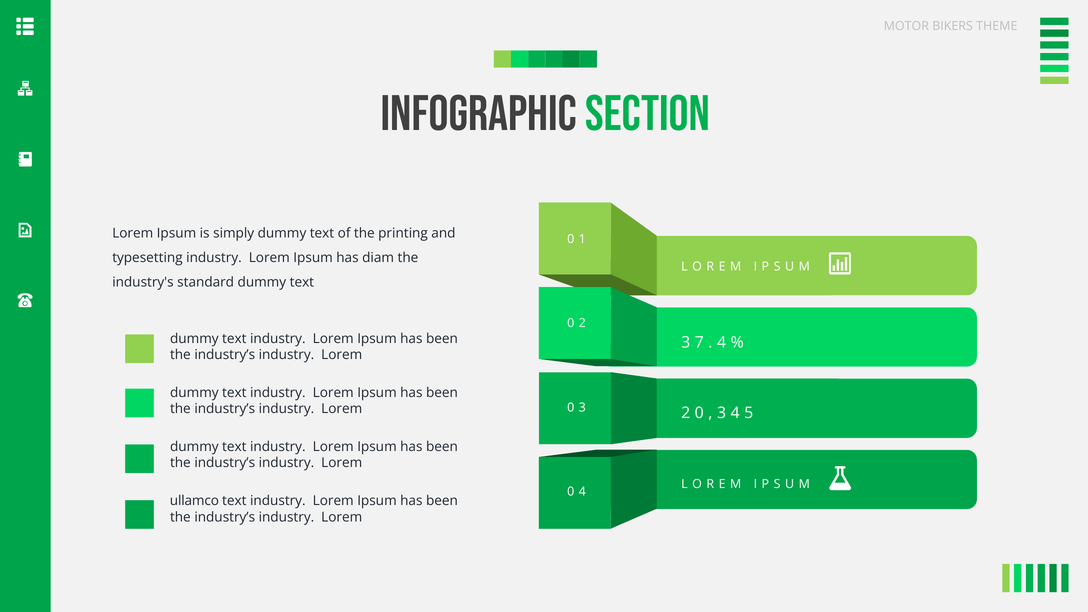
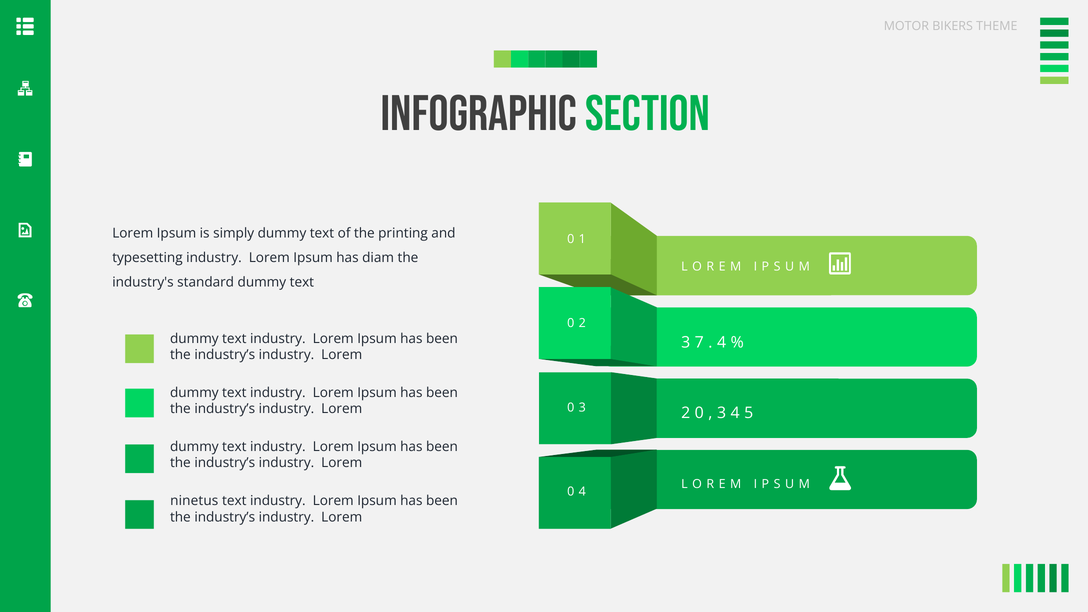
ullamco: ullamco -> ninetus (194, 501)
